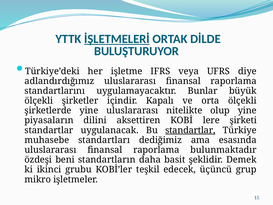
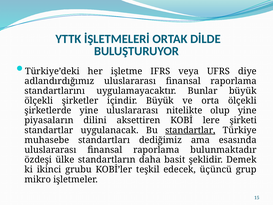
İŞLETMELERİ underline: present -> none (117, 39)
içindir Kapalı: Kapalı -> Büyük (160, 101)
beni: beni -> ülke (65, 160)
